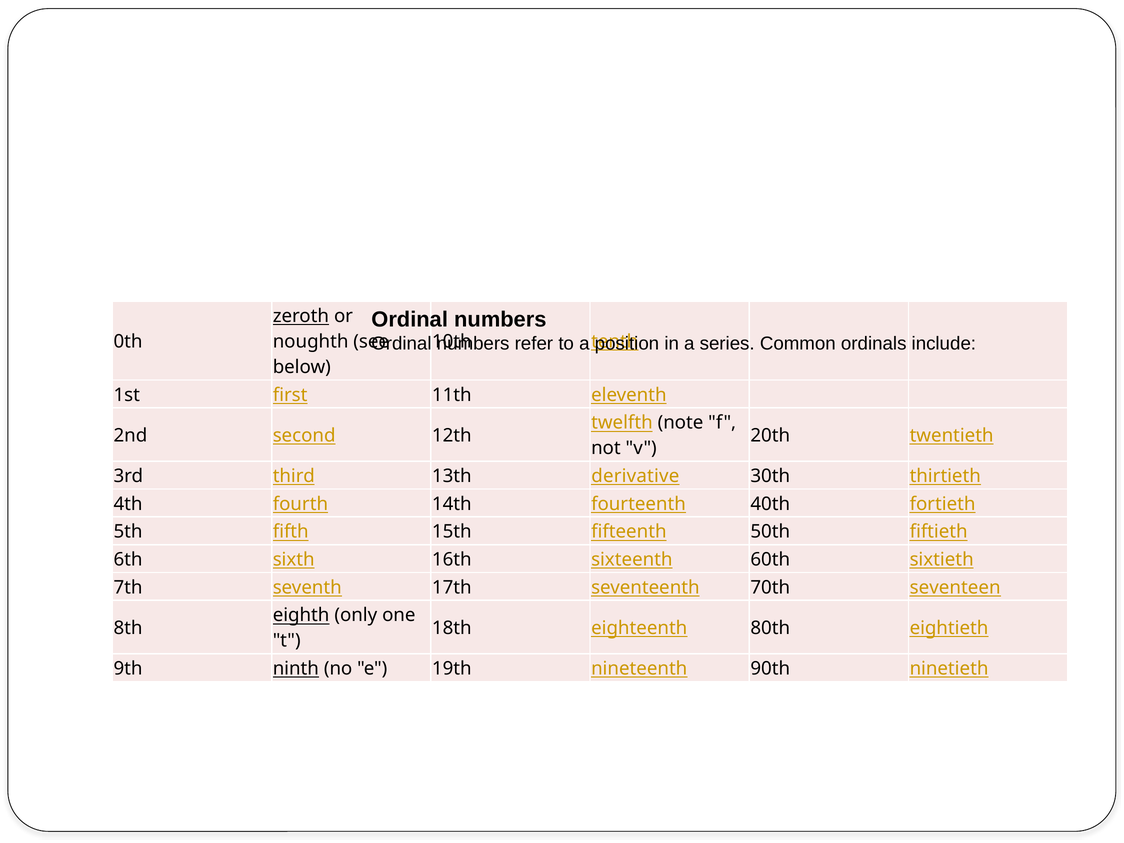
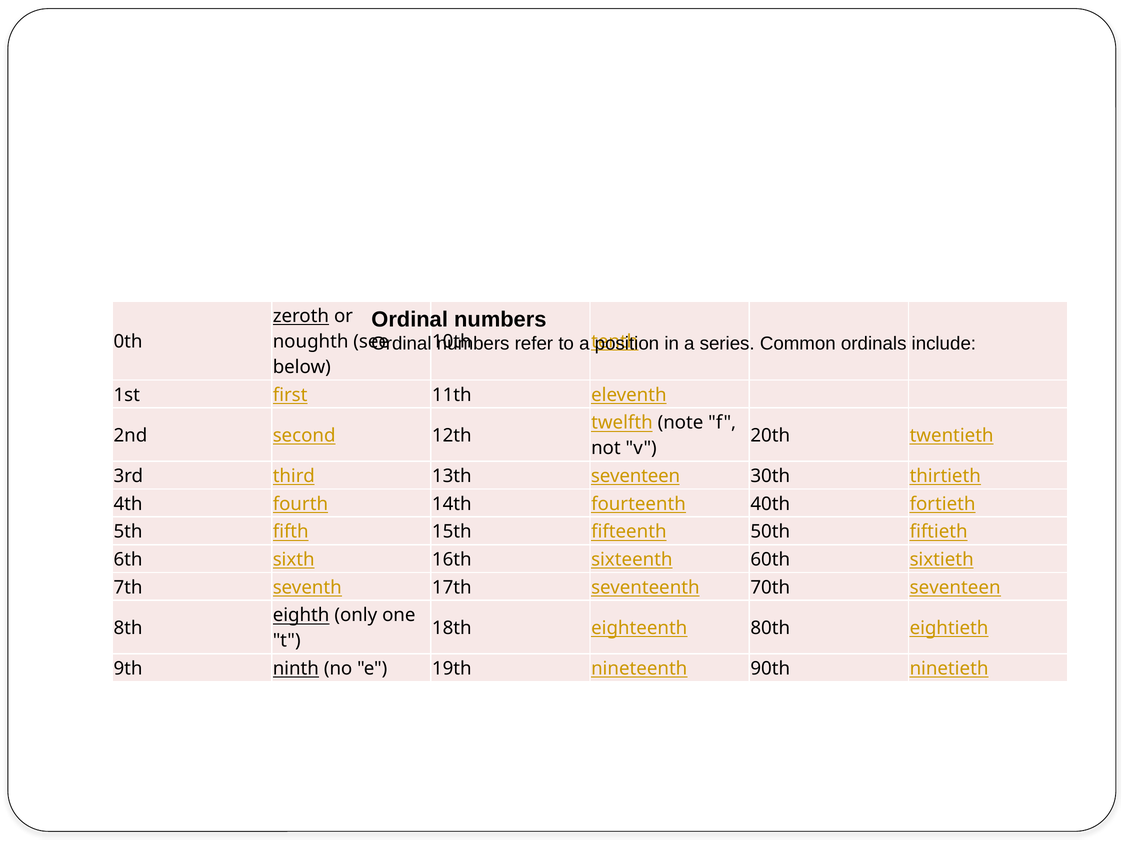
13th derivative: derivative -> seventeen (636, 476)
